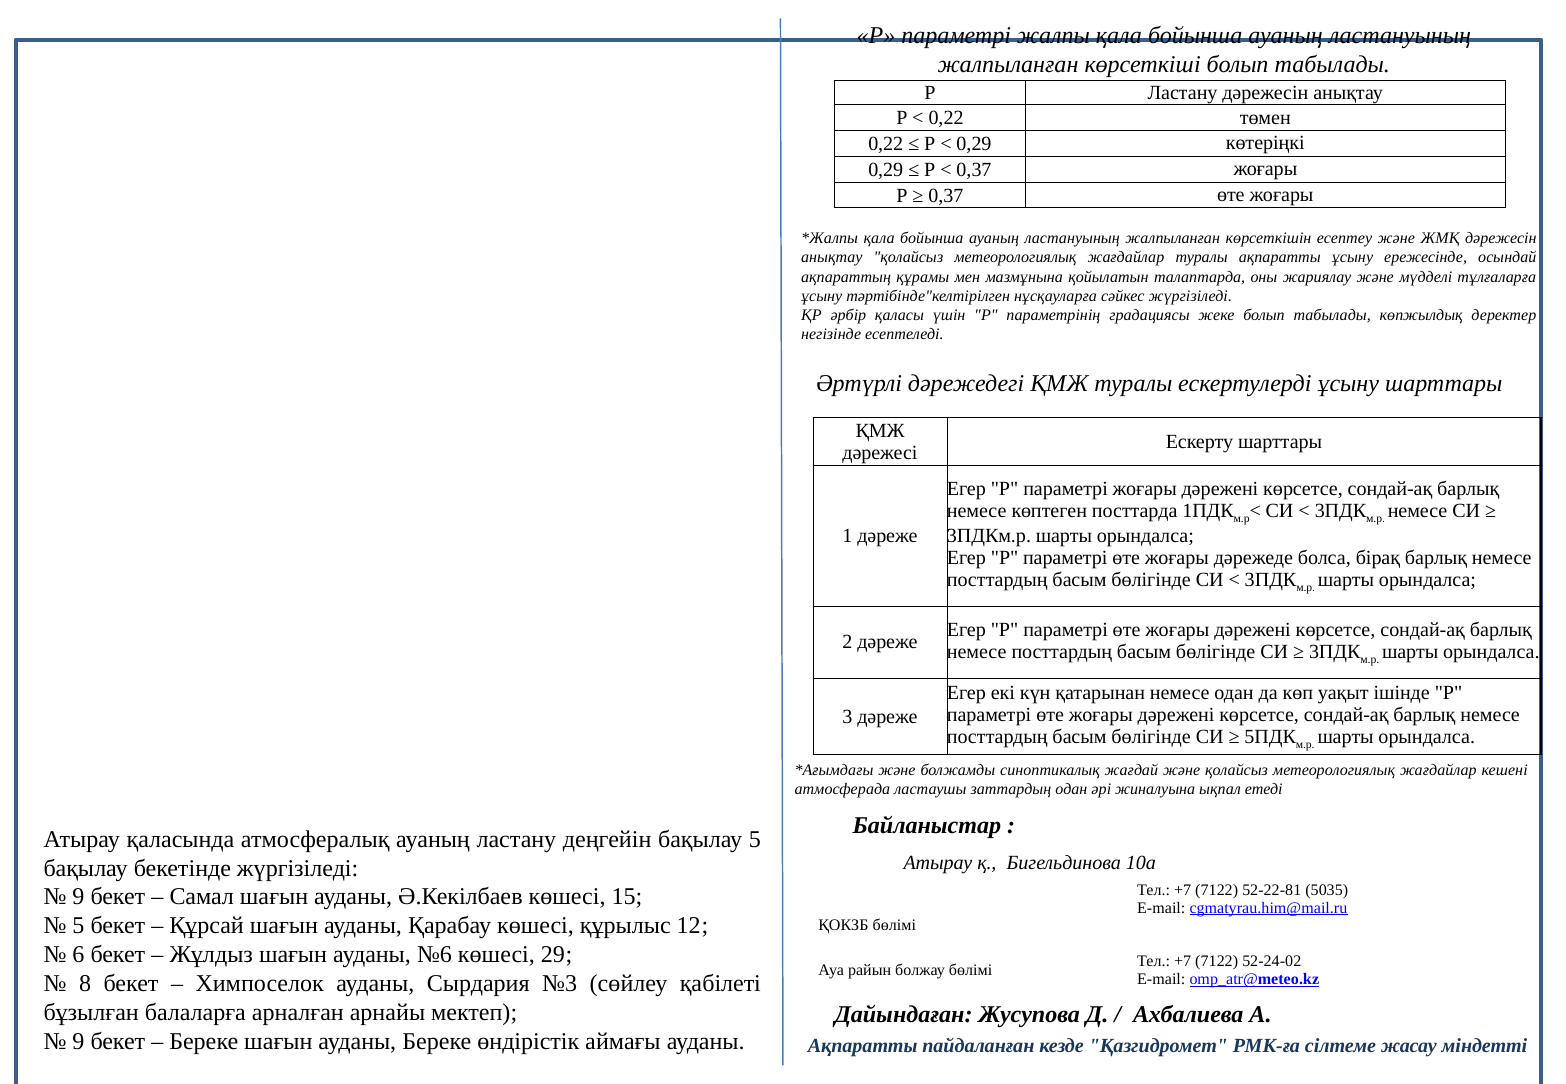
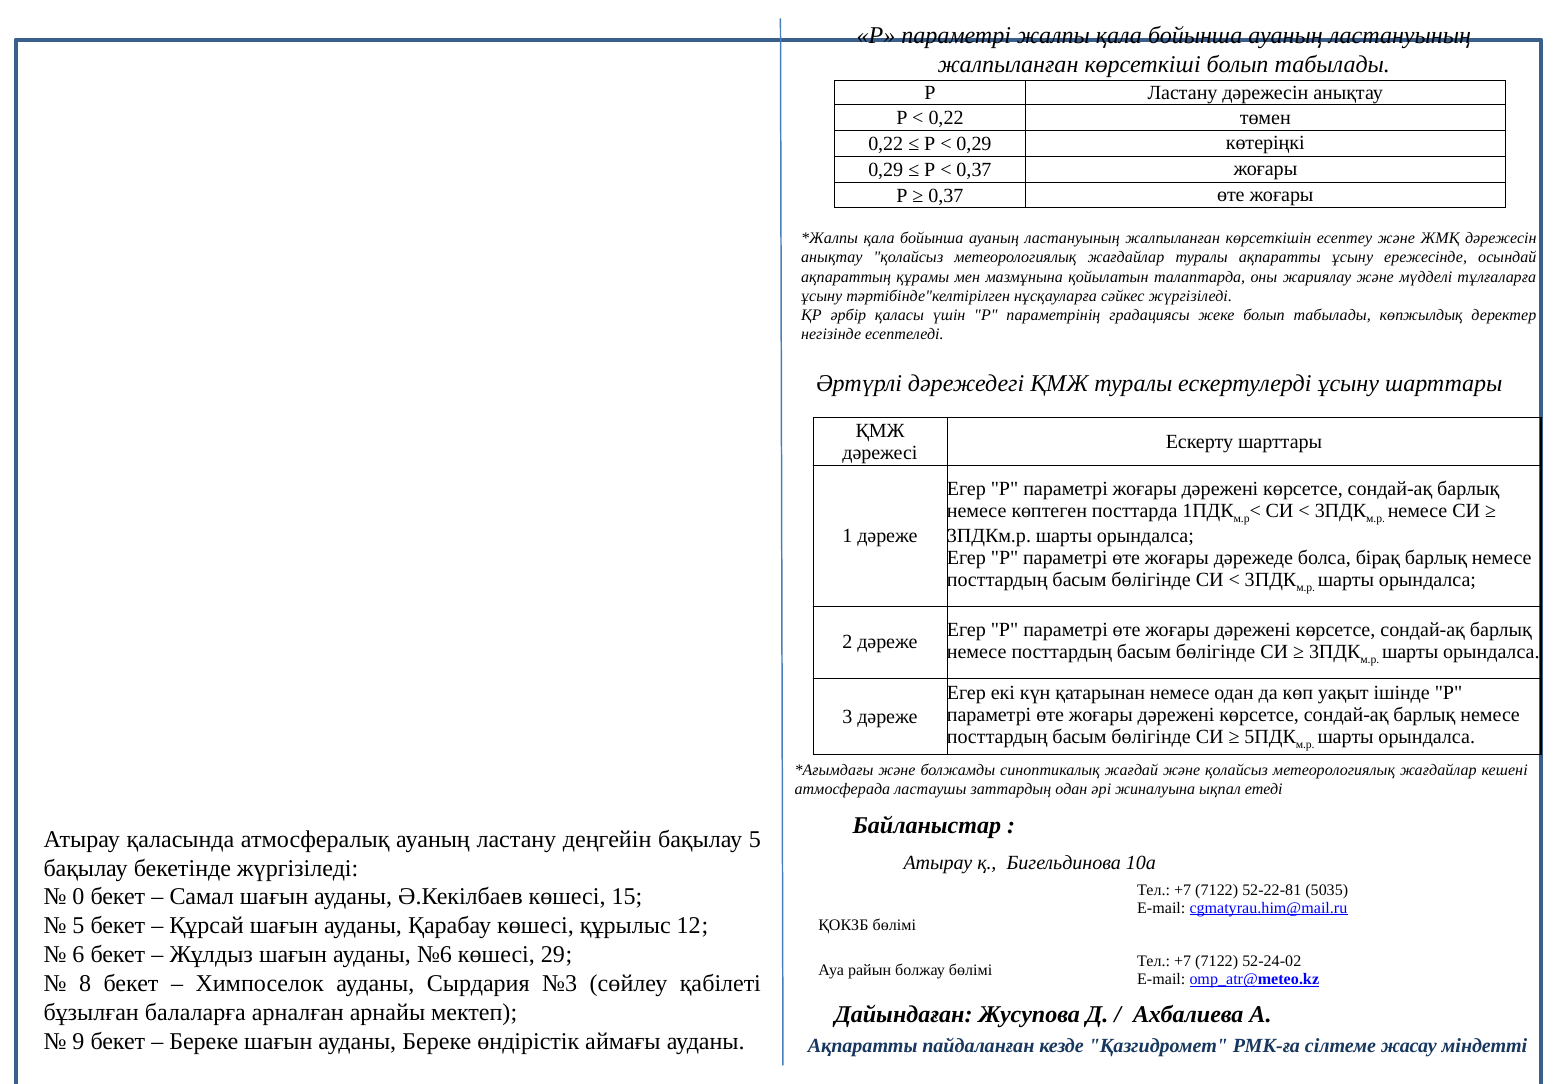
9: 9 -> 0 (78, 897)
